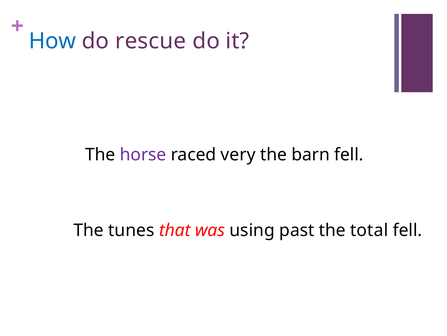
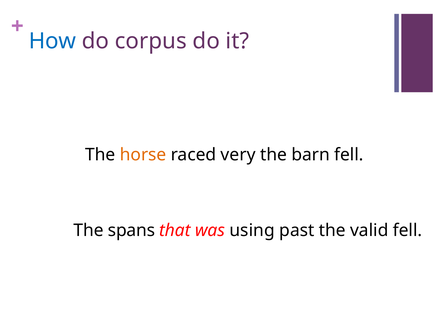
rescue: rescue -> corpus (151, 41)
horse colour: purple -> orange (143, 154)
tunes: tunes -> spans (131, 230)
total: total -> valid (369, 230)
